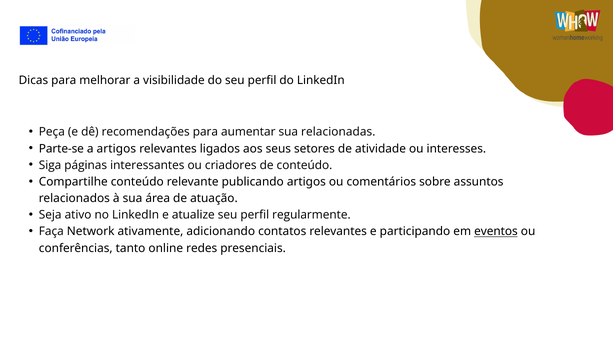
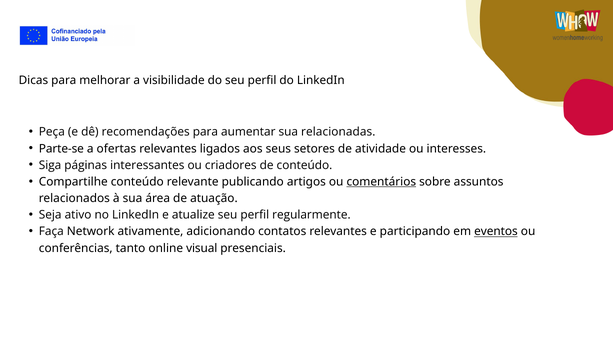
a artigos: artigos -> ofertas (116, 149)
comentários underline: none -> present (381, 182)
redes: redes -> visual (202, 248)
